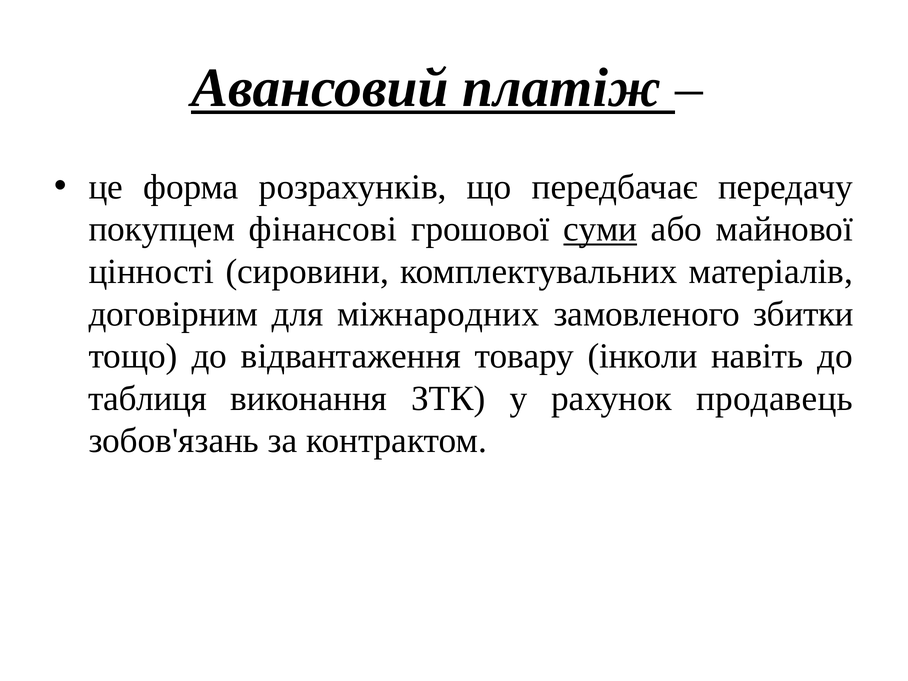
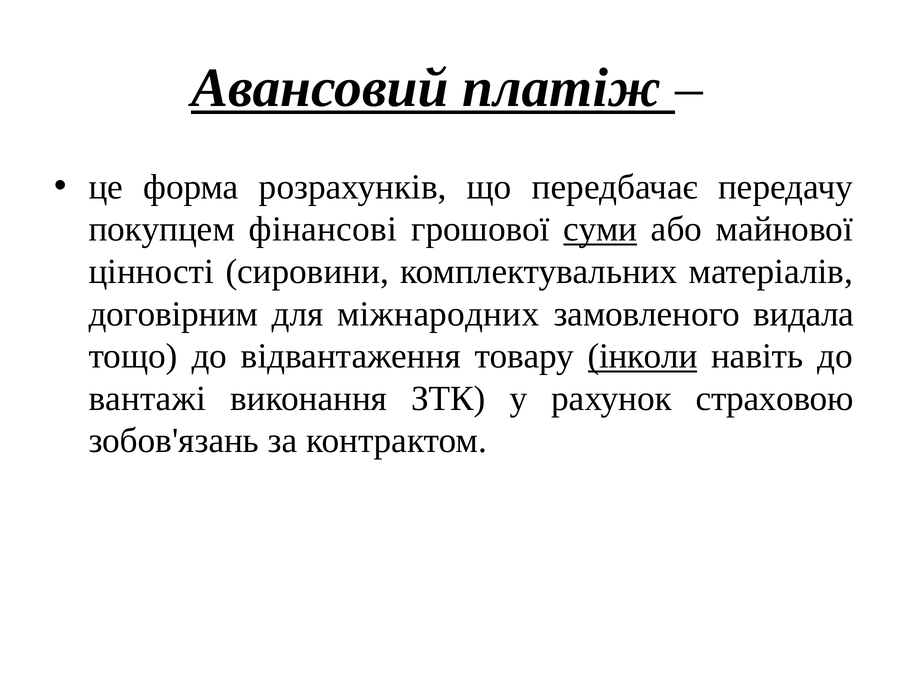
збитки: збитки -> видала (804, 314)
інколи underline: none -> present (643, 356)
таблиця: таблиця -> вантажі (147, 398)
продавець: продавець -> страховою (775, 398)
